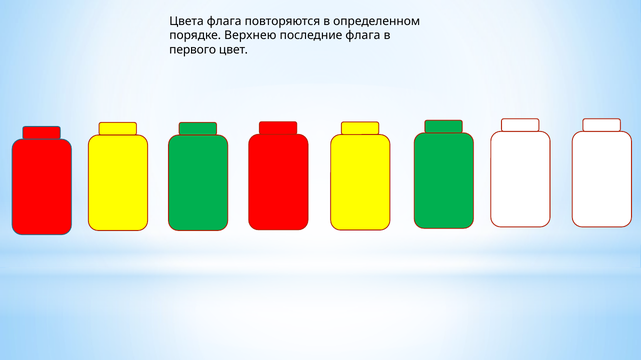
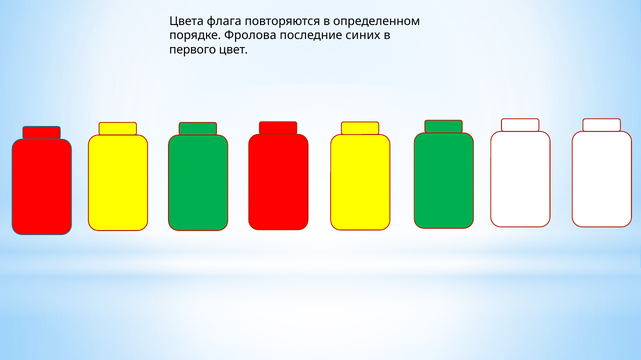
Верхнею: Верхнею -> Фролова (250, 35)
последние флага: флага -> синих (363, 35)
